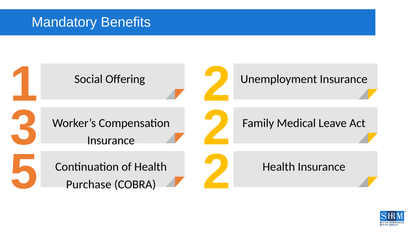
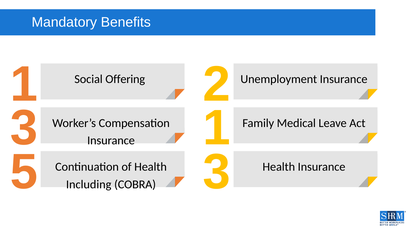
Insurance 2: 2 -> 1 (217, 128)
Purchase: Purchase -> Including (89, 184)
COBRA 2: 2 -> 3 (217, 172)
